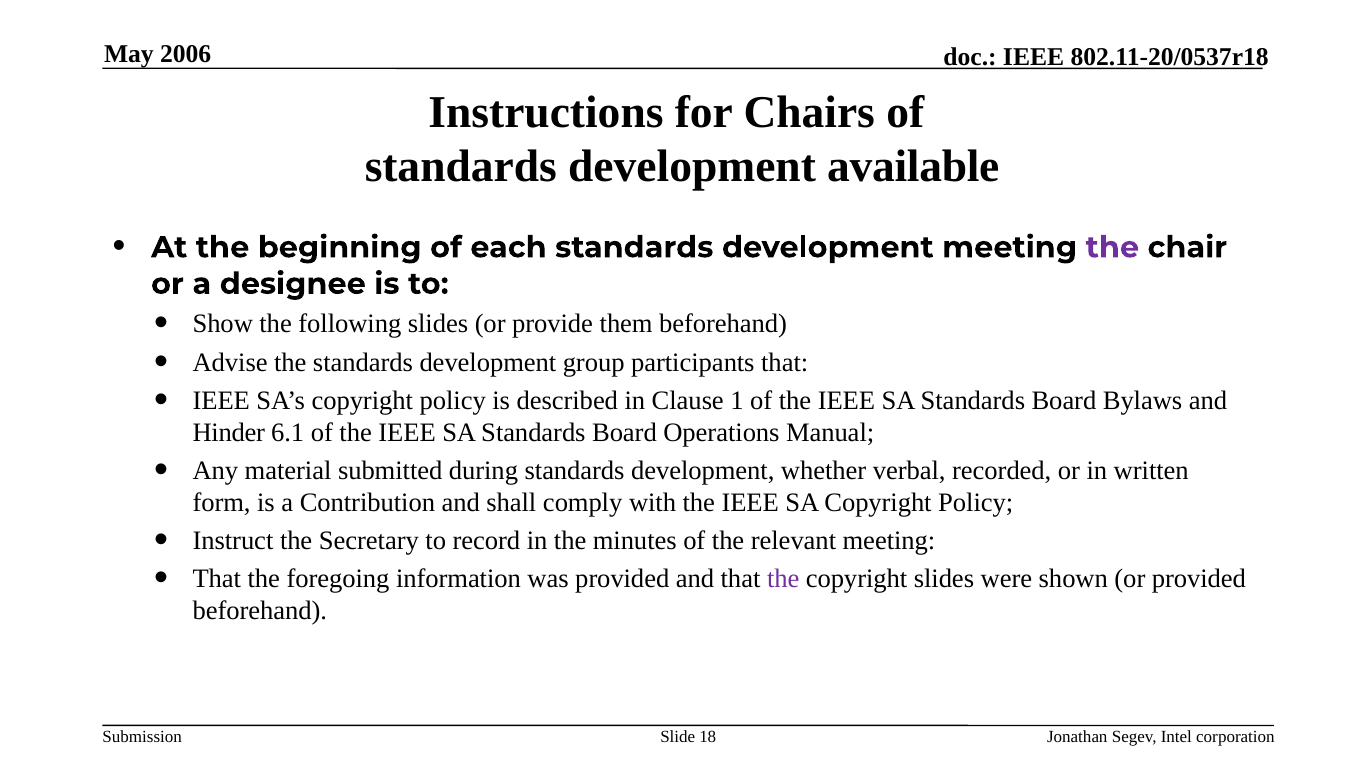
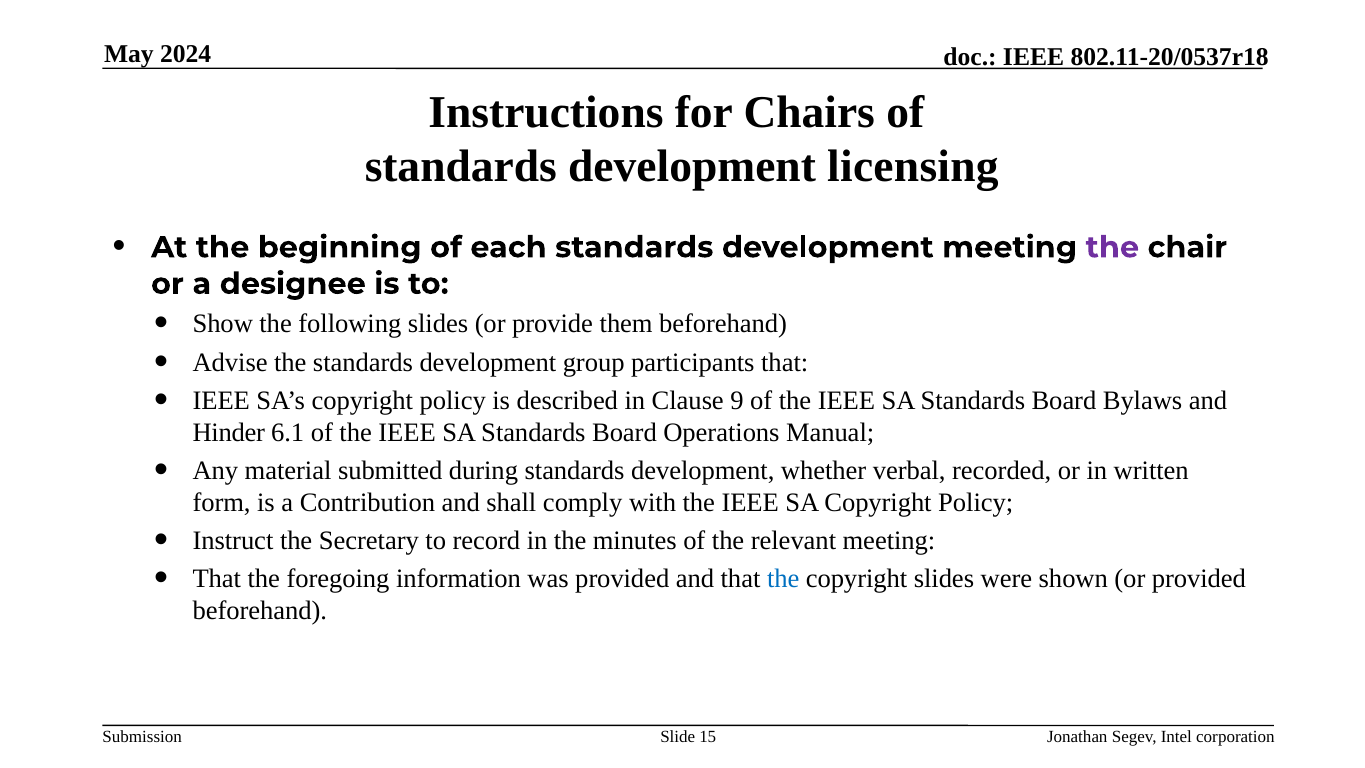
2006: 2006 -> 2024 (186, 54)
available: available -> licensing (913, 167)
1: 1 -> 9 (737, 400)
the colour: purple -> blue (783, 579)
18: 18 -> 15 (708, 736)
